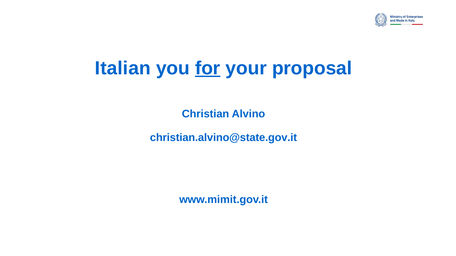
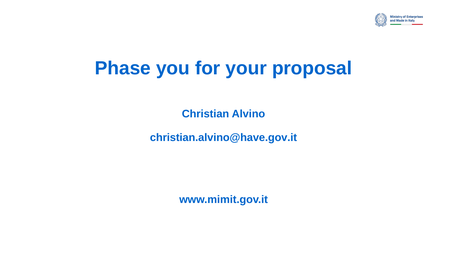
Italian: Italian -> Phase (123, 68)
for underline: present -> none (208, 68)
christian.alvino@state.gov.it: christian.alvino@state.gov.it -> christian.alvino@have.gov.it (223, 138)
